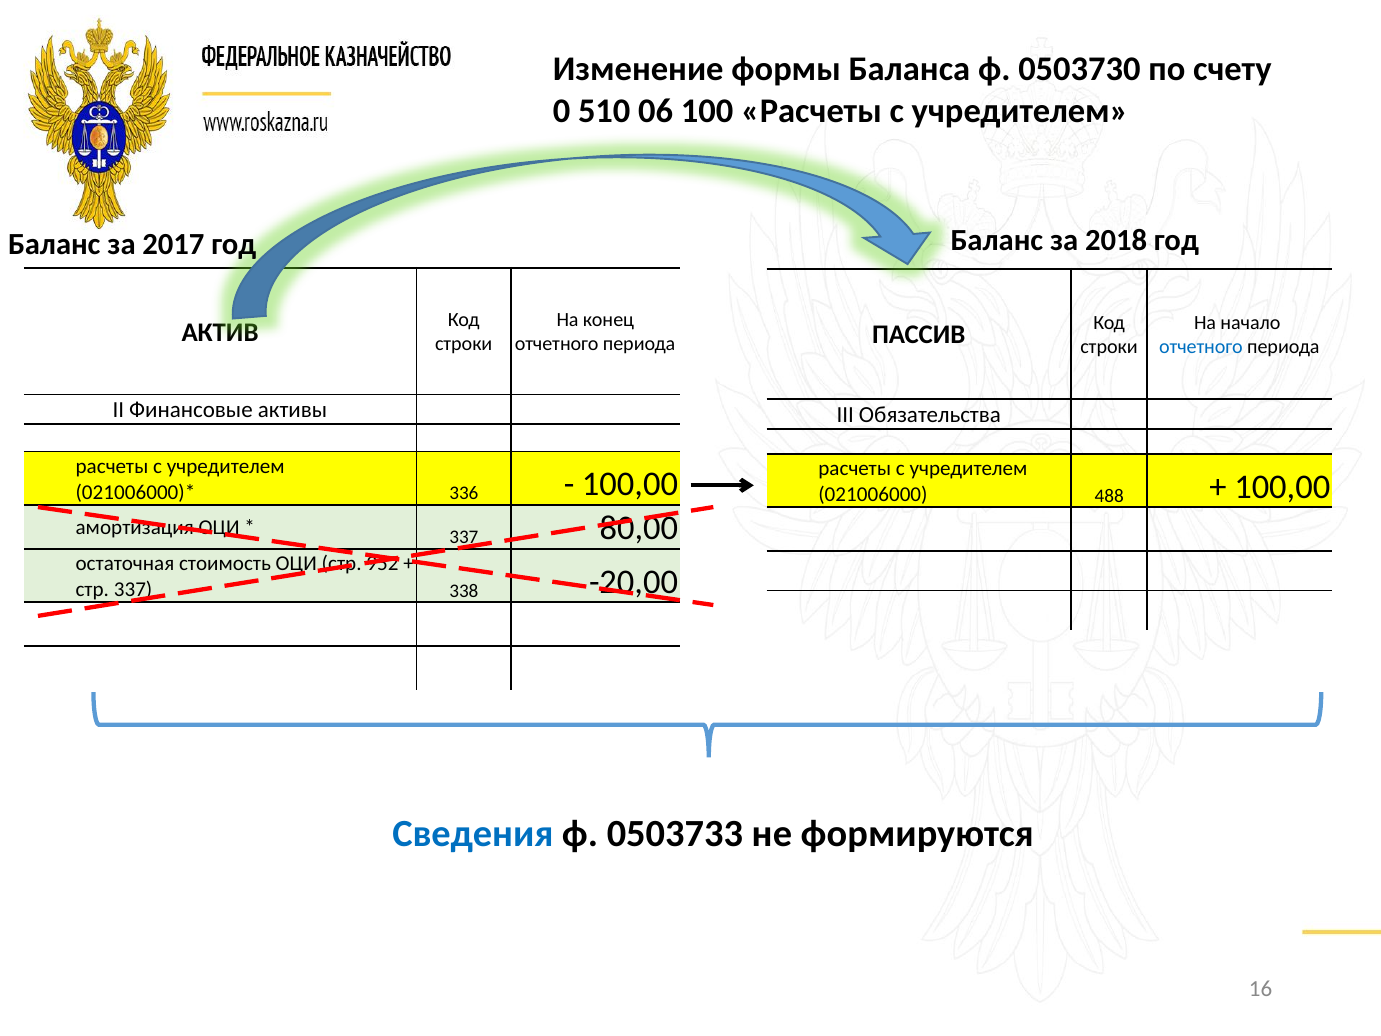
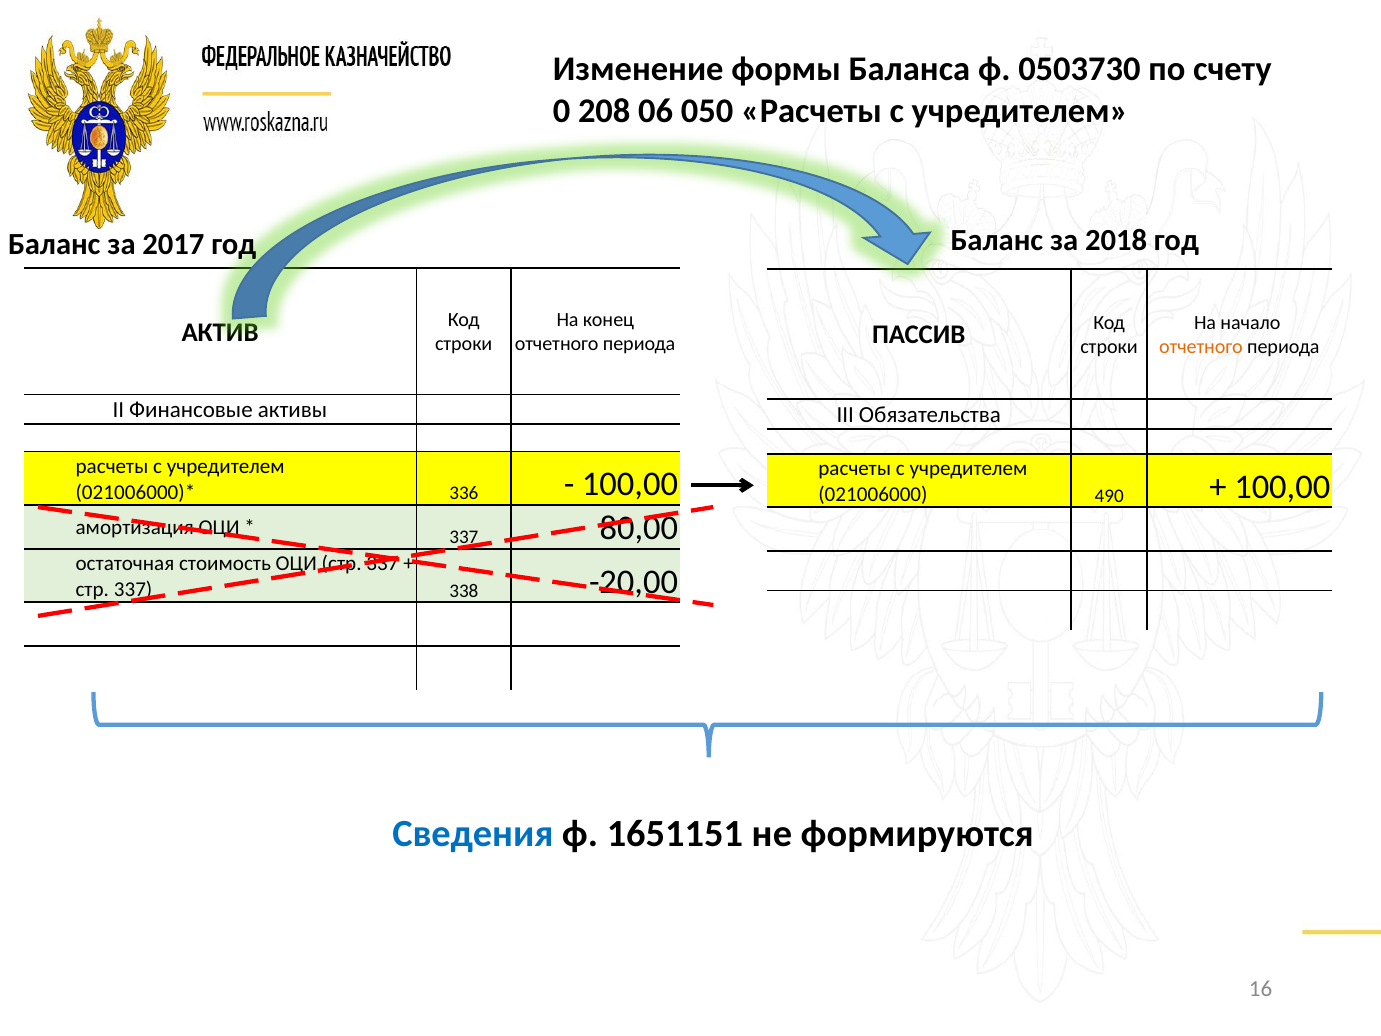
510: 510 -> 208 (604, 111)
100: 100 -> 050 (707, 111)
отчетного colour: blue -> orange (1201, 347)
488: 488 -> 490 (1109, 496)
ОЦИ стр 952: 952 -> 337 (382, 563)
0503733: 0503733 -> 1651151 (675, 833)
